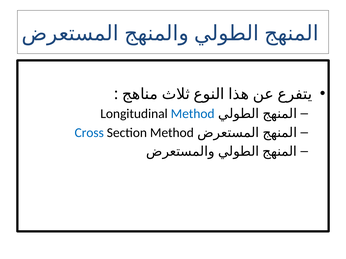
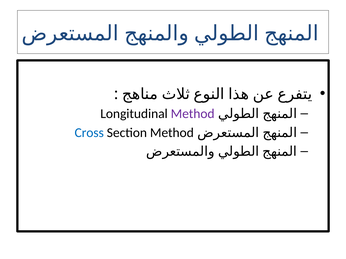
Method colour: blue -> purple (193, 114)
